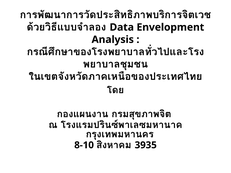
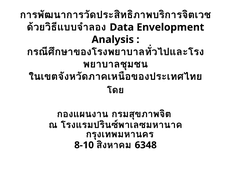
3935: 3935 -> 6348 (146, 145)
